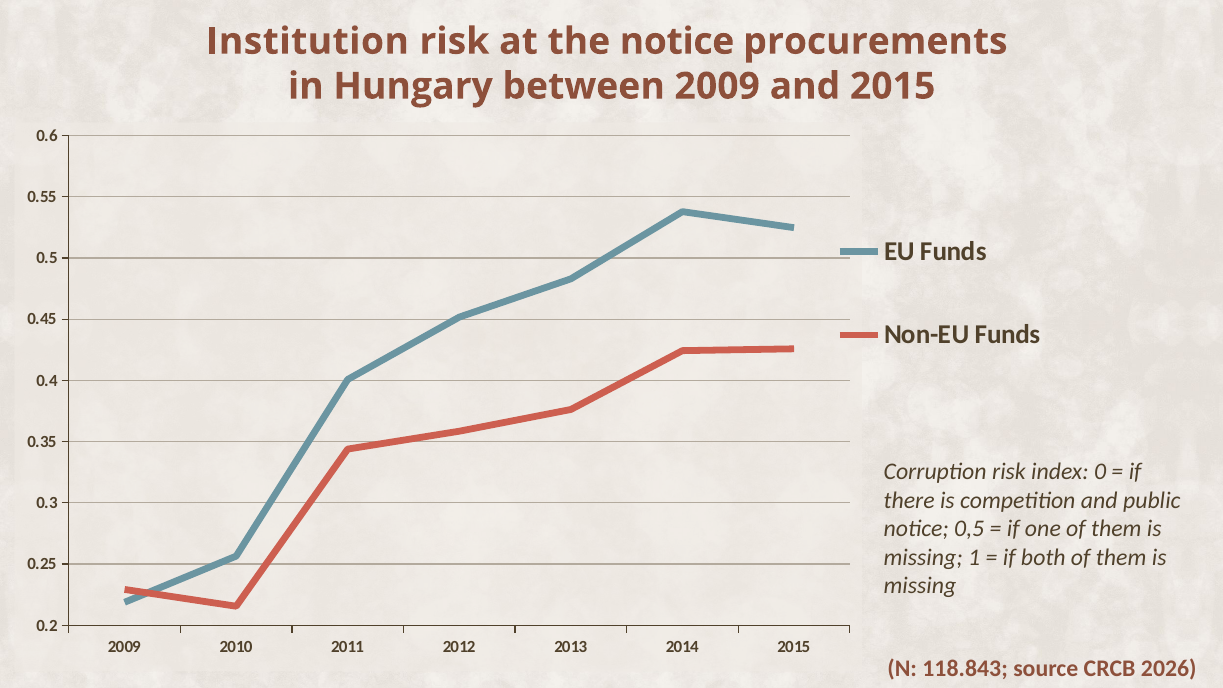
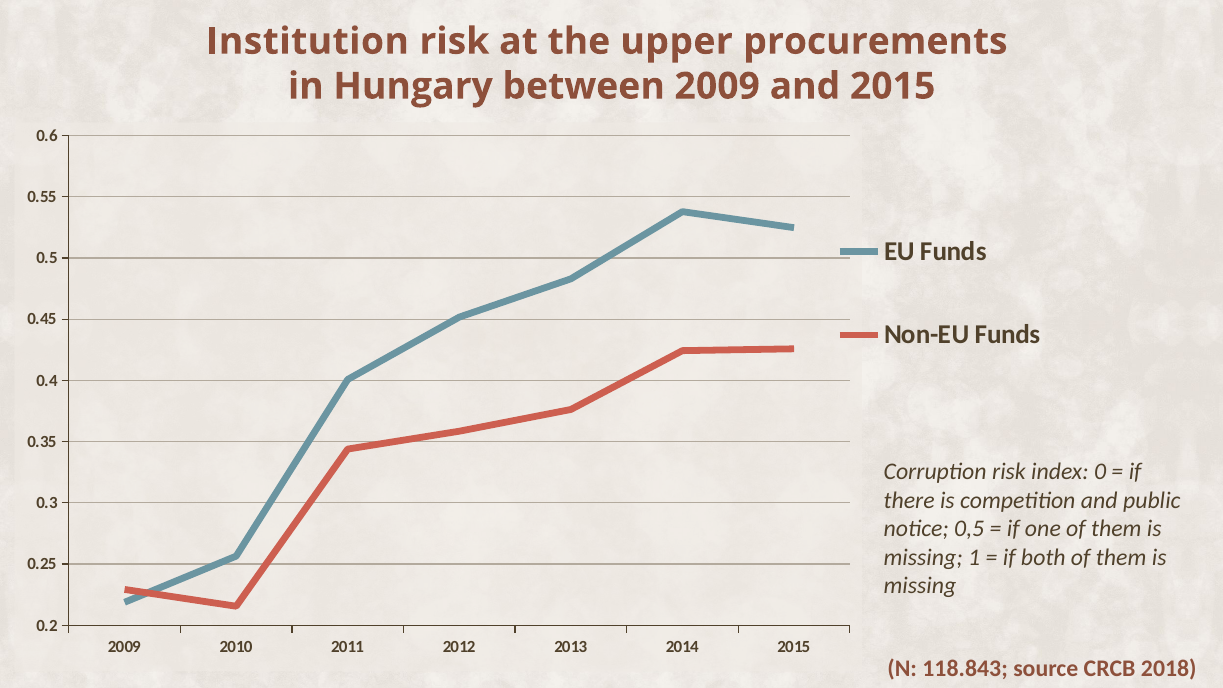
the notice: notice -> upper (677, 41)
2026: 2026 -> 2018 (1169, 669)
